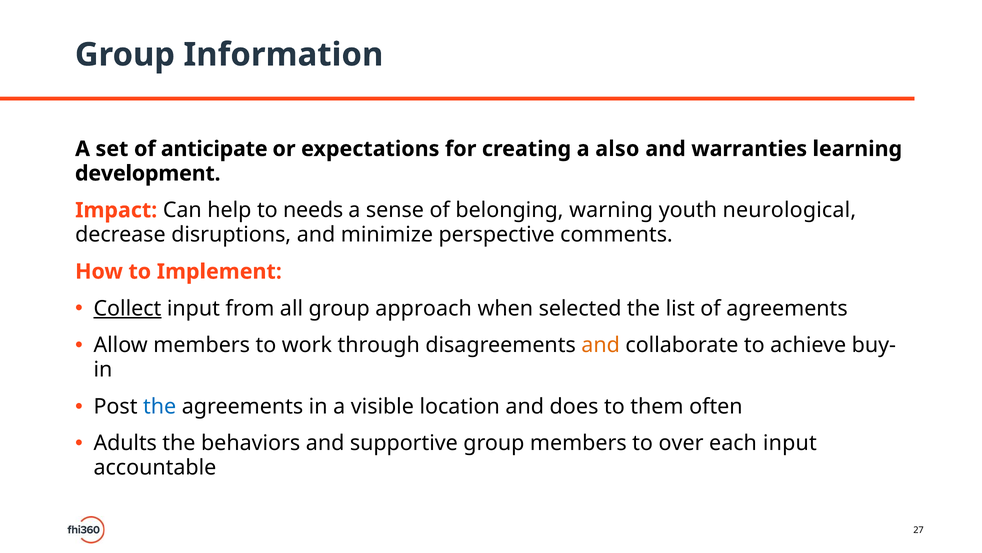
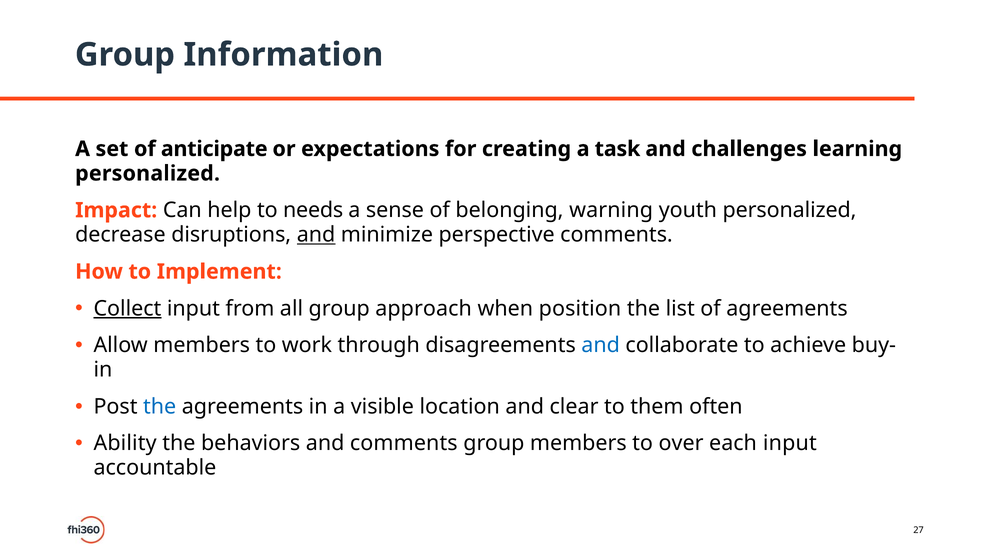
also: also -> task (618, 149)
warranties: warranties -> challenges (749, 149)
development: development -> personalized (148, 173)
youth neurological: neurological -> personalized (790, 210)
and underline: none -> present (316, 235)
selected: selected -> position (580, 308)
and colour: orange -> blue (601, 345)
does: does -> clear (574, 406)
Adults: Adults -> Ability (125, 443)
and supportive: supportive -> comments (404, 443)
